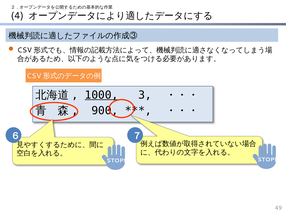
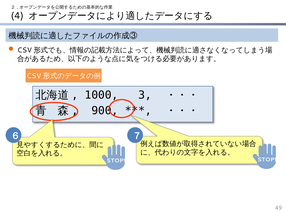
1000 underline: present -> none (101, 95)
